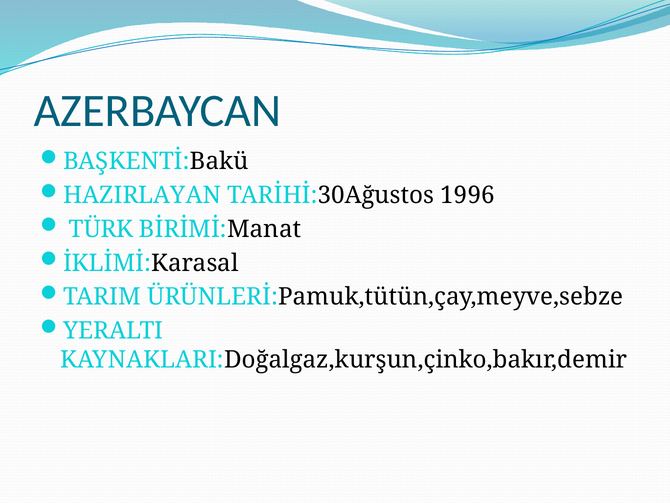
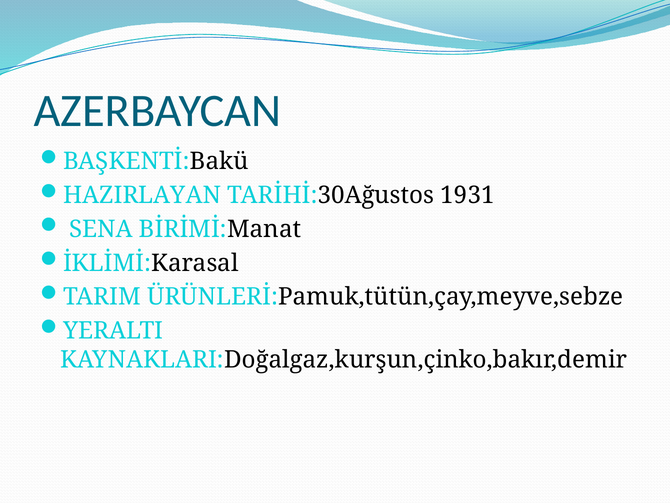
1996: 1996 -> 1931 (468, 195)
TÜRK: TÜRK -> SENA (101, 229)
